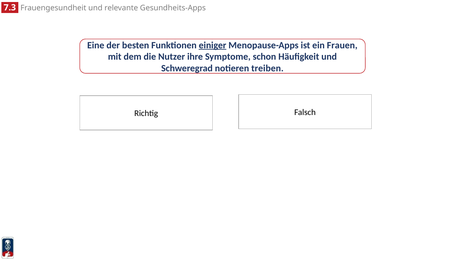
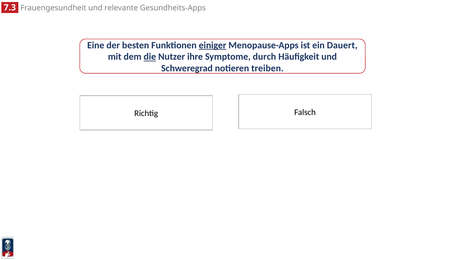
Frauen: Frauen -> Dauert (342, 45)
die underline: none -> present (150, 57)
schon: schon -> durch (264, 57)
